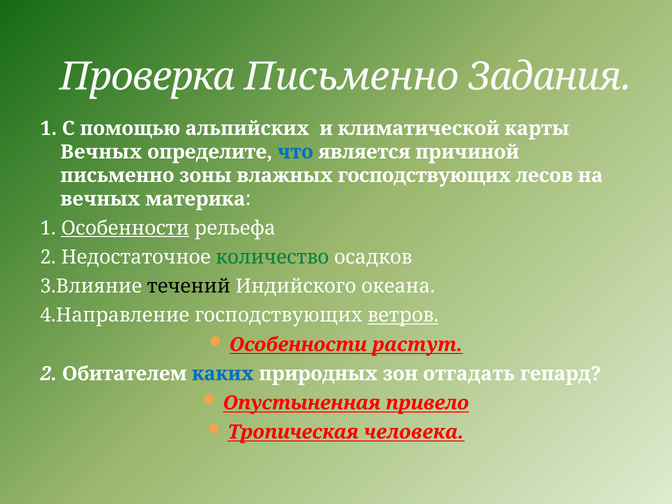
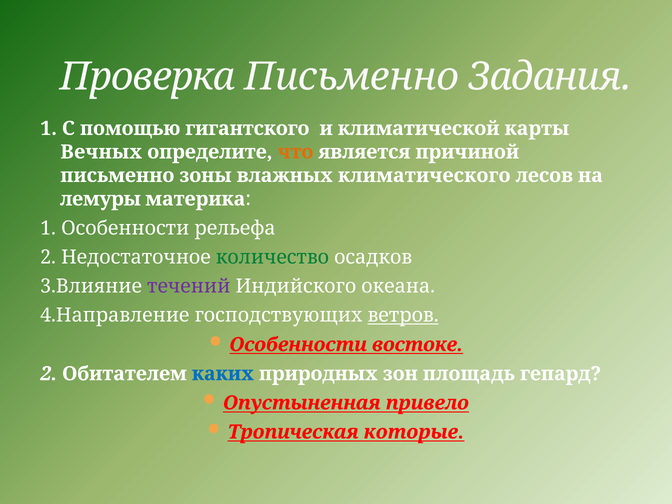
альпийских: альпийских -> гигантского (247, 128)
что colour: blue -> orange (295, 152)
влажных господствующих: господствующих -> климатического (424, 175)
вечных: вечных -> лемуры (100, 199)
Особенности underline: present -> none (125, 228)
течений colour: black -> purple (189, 286)
растут: растут -> востоке (417, 345)
отгадать: отгадать -> площадь (469, 374)
человека: человека -> которые (414, 432)
